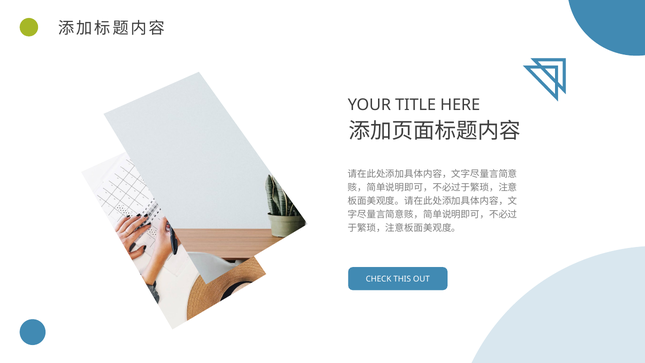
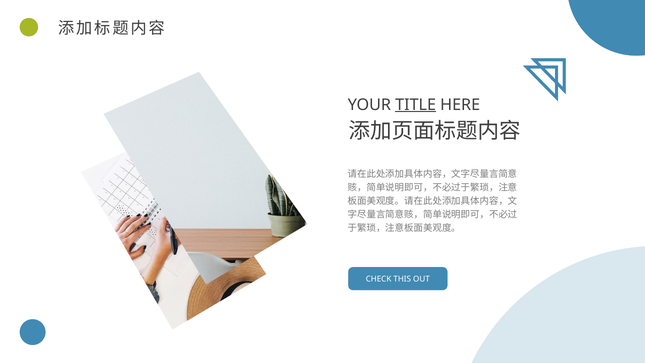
TITLE underline: none -> present (416, 105)
